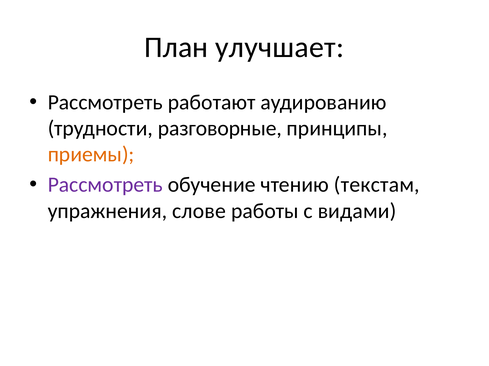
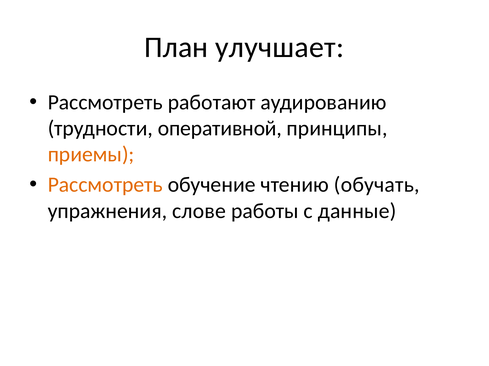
разговорные: разговорные -> оперативной (220, 129)
Рассмотреть colour: purple -> orange (105, 185)
текстам: текстам -> обучать (377, 185)
видами: видами -> данные (357, 211)
